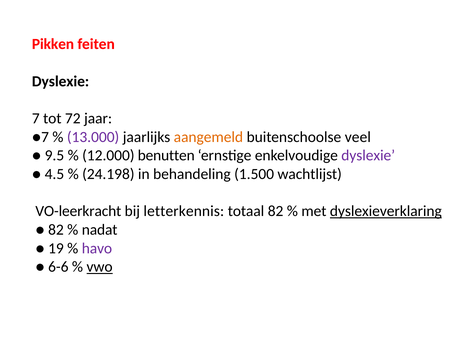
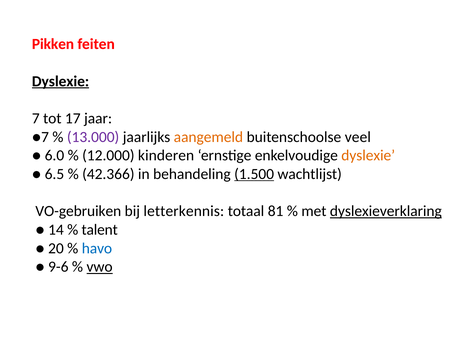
Dyslexie underline: none -> present (61, 81)
72: 72 -> 17 (73, 118)
9.5: 9.5 -> 6.0 (54, 155)
benutten: benutten -> kinderen (166, 155)
dyslexie colour: purple -> orange (368, 155)
4.5: 4.5 -> 6.5 (54, 174)
24.198: 24.198 -> 42.366 (108, 174)
1.500 underline: none -> present (254, 174)
VO-leerkracht: VO-leerkracht -> VO-gebruiken (78, 211)
totaal 82: 82 -> 81 (276, 211)
82: 82 -> 14 (56, 229)
nadat: nadat -> talent (100, 229)
19: 19 -> 20 (56, 248)
havo colour: purple -> blue (97, 248)
6-6: 6-6 -> 9-6 (58, 266)
